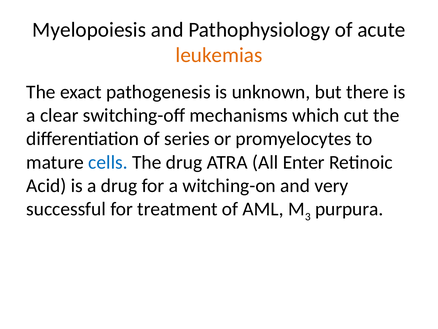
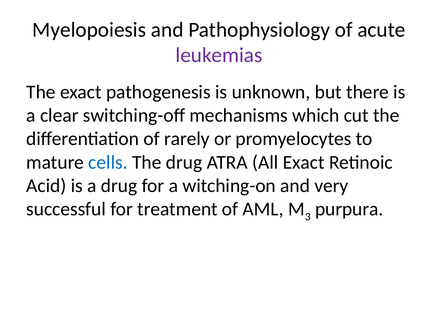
leukemias colour: orange -> purple (219, 55)
series: series -> rarely (187, 139)
All Enter: Enter -> Exact (304, 162)
